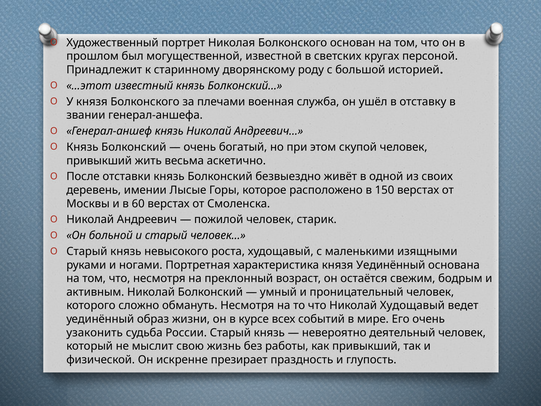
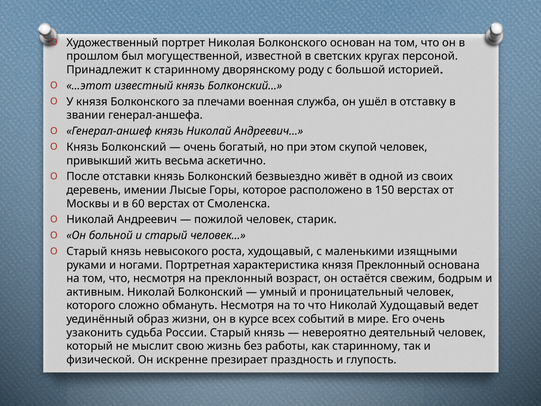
князя Уединённый: Уединённый -> Преклонный (391, 265)
как привыкший: привыкший -> старинному (366, 346)
